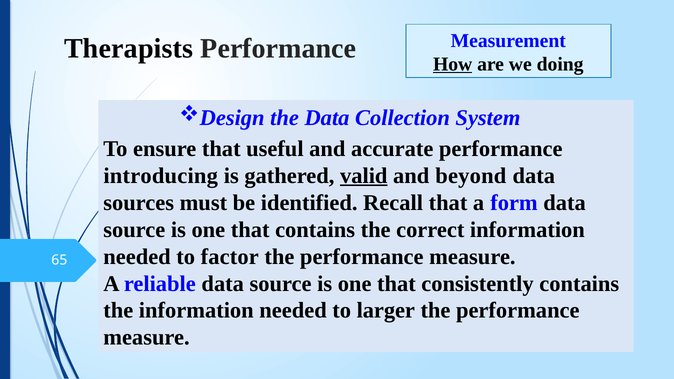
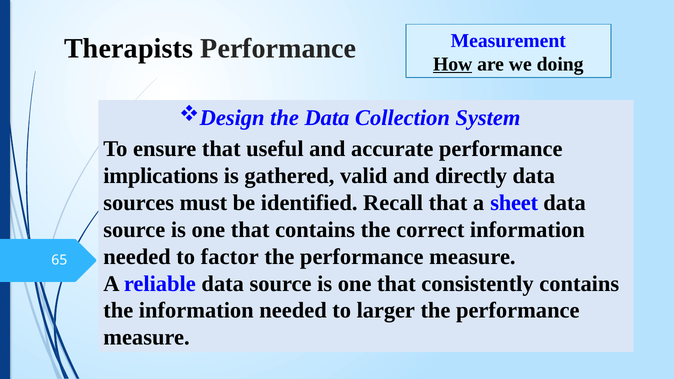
introducing: introducing -> implications (161, 176)
valid underline: present -> none (364, 176)
beyond: beyond -> directly (471, 176)
form: form -> sheet (514, 203)
